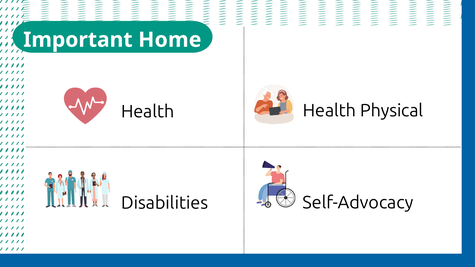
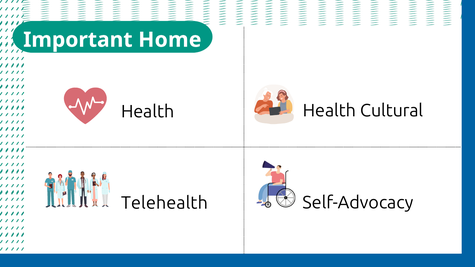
Physical: Physical -> Cultural (392, 111)
Disabilities: Disabilities -> Telehealth (165, 203)
